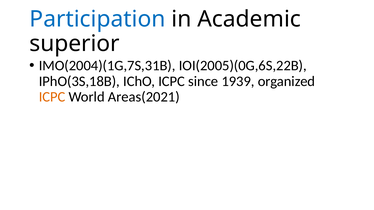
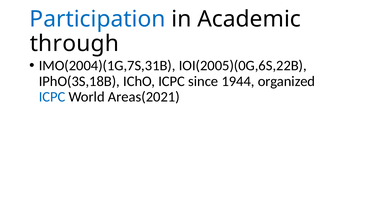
superior: superior -> through (74, 44)
1939: 1939 -> 1944 (238, 81)
ICPC colour: orange -> blue (52, 97)
